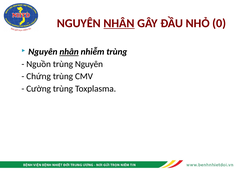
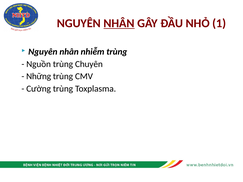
0: 0 -> 1 (219, 23)
nhân underline: present -> none (69, 52)
trùng Nguyên: Nguyên -> Chuyên (89, 64)
Chứng: Chứng -> Những (39, 76)
